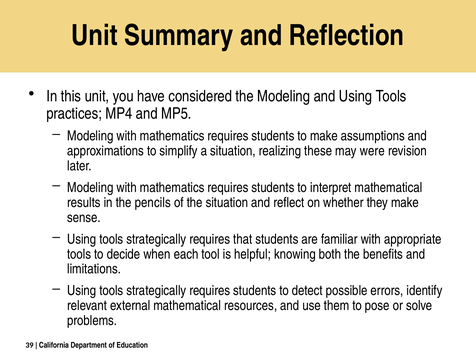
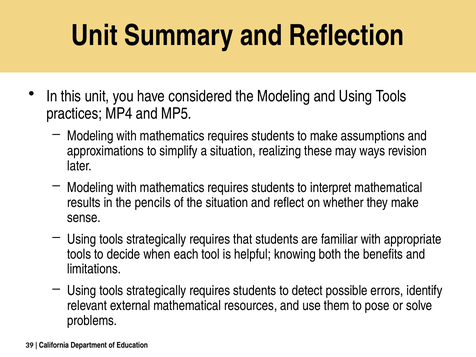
were: were -> ways (372, 151)
